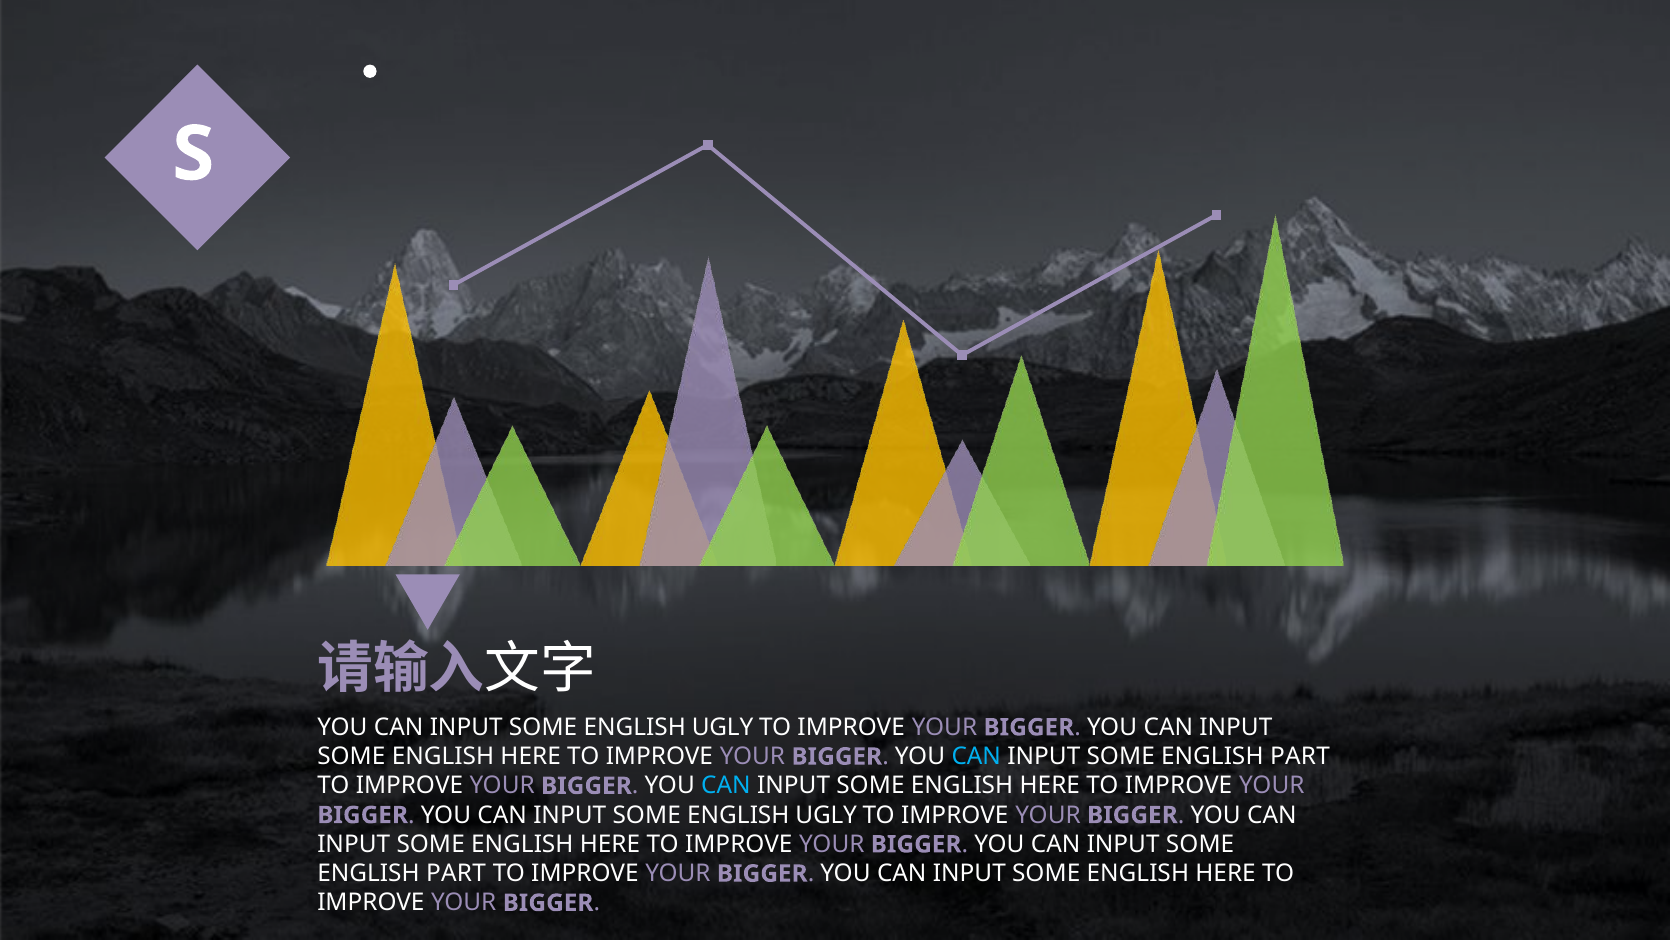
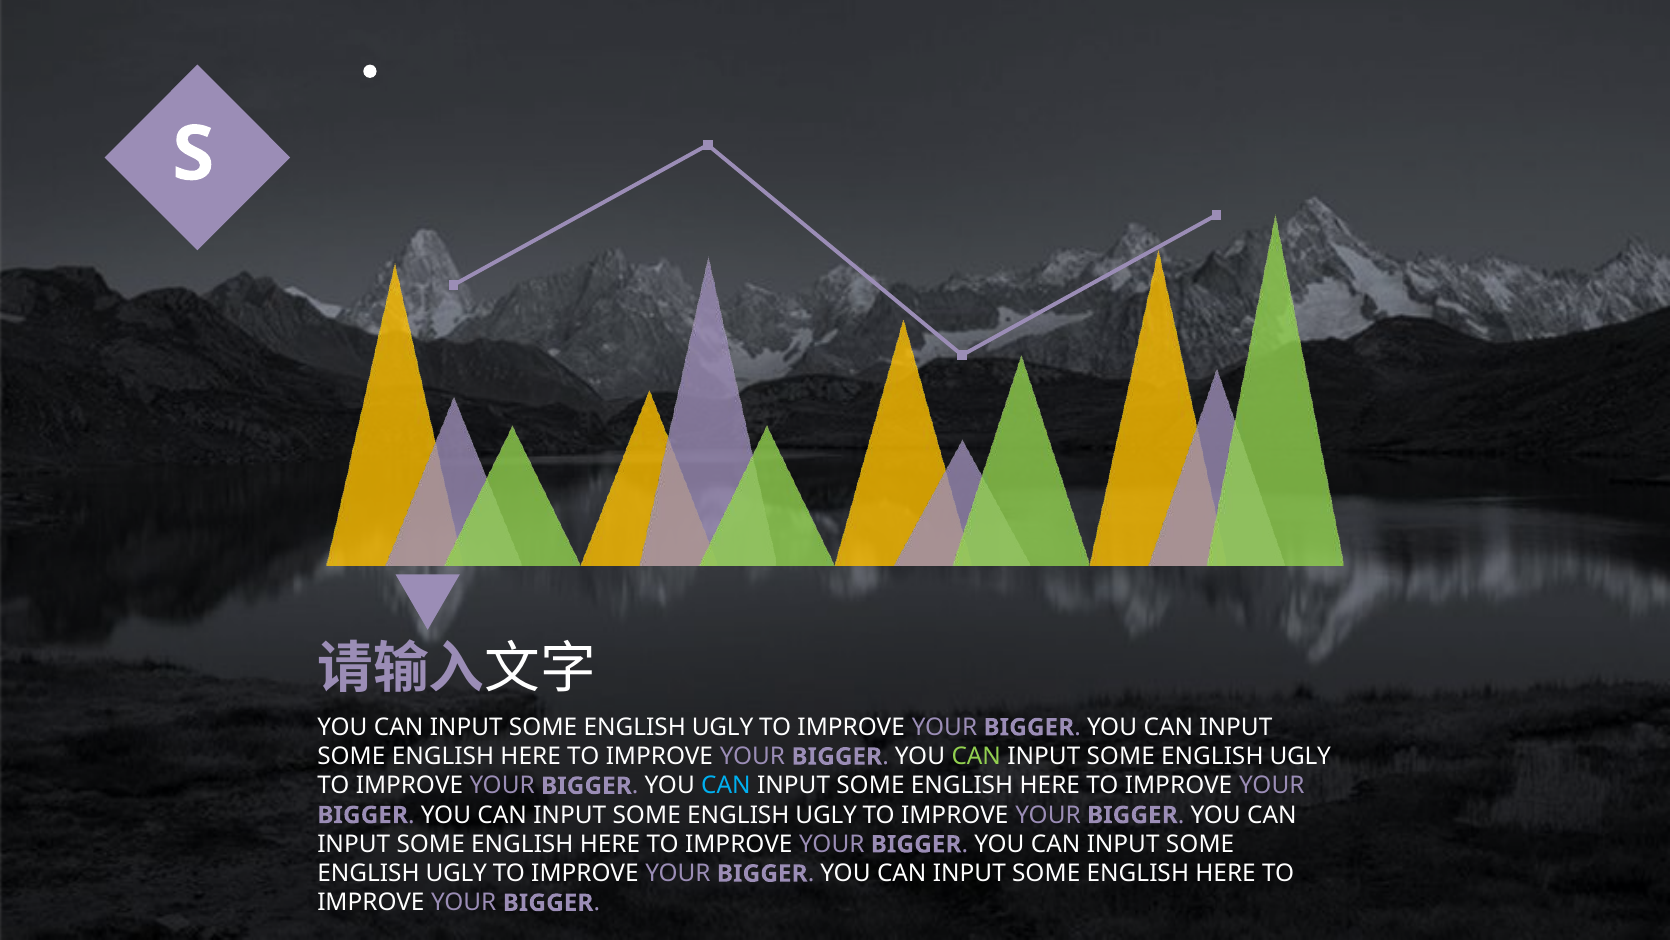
CAN colour: light blue -> light green (976, 756)
PART: PART -> UGLY (1300, 756)
PART: PART -> UGLY (456, 873)
